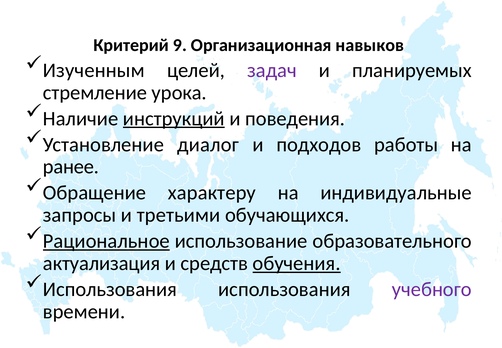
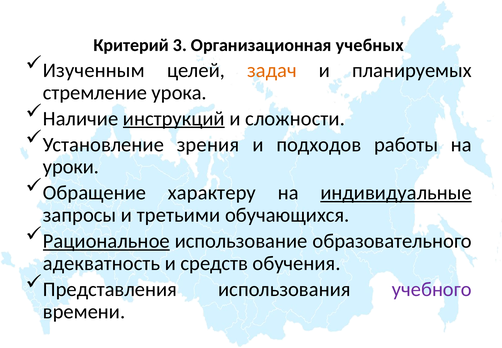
9: 9 -> 3 (180, 45)
навыков: навыков -> учебных (370, 45)
задач colour: purple -> orange (272, 70)
поведения: поведения -> сложности (295, 118)
диалог: диалог -> зрения (208, 144)
ранее: ранее -> уроки (71, 167)
индивидуальные underline: none -> present (396, 193)
актуализация: актуализация -> адекватность (102, 263)
обучения underline: present -> none (297, 263)
Использования: Использования -> Представления (110, 289)
